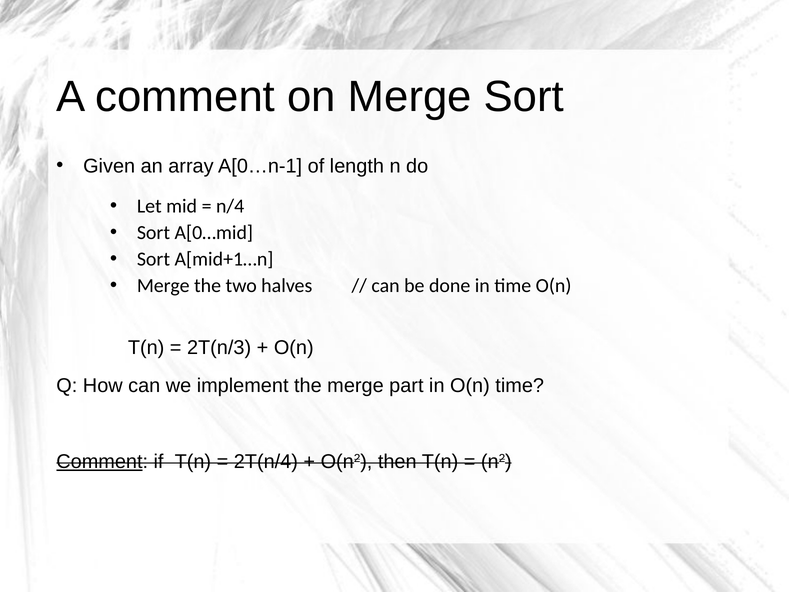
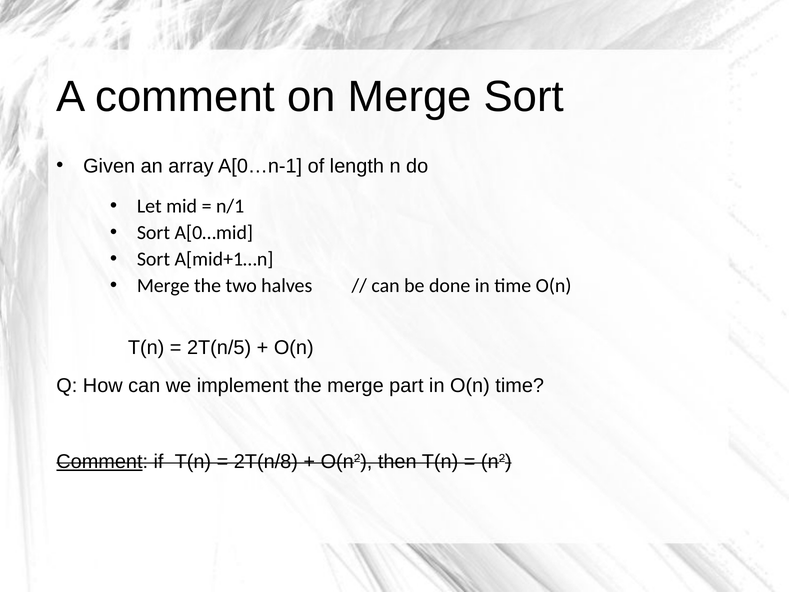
n/4: n/4 -> n/1 (230, 206)
2T(n/3: 2T(n/3 -> 2T(n/5 (219, 347)
2T(n/4: 2T(n/4 -> 2T(n/8 (266, 461)
